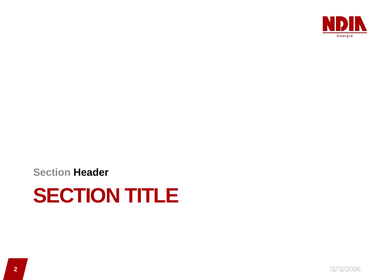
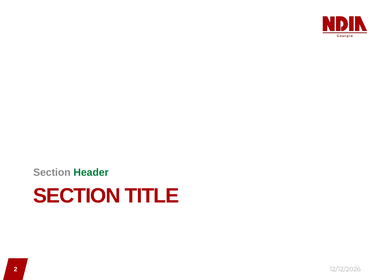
Header colour: black -> green (91, 172)
